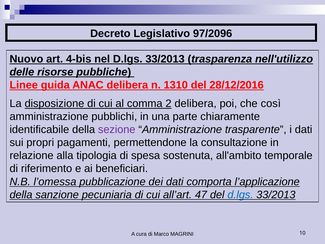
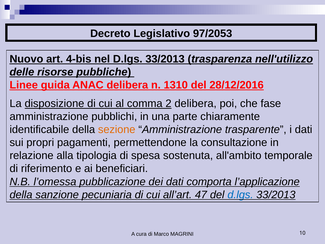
97/2096: 97/2096 -> 97/2053 (213, 33)
così: così -> fase (271, 103)
sezione colour: purple -> orange (117, 129)
